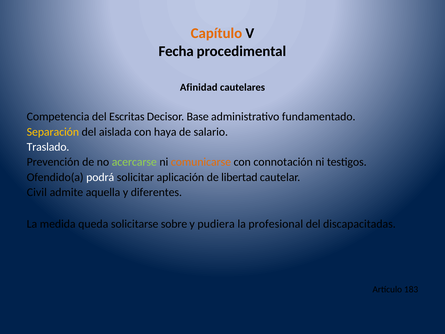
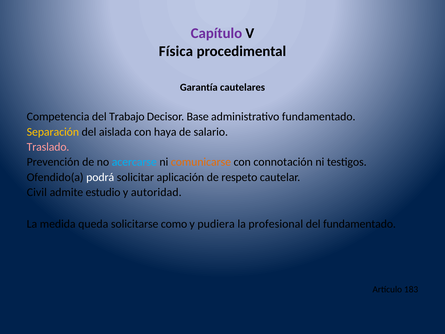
Capítulo colour: orange -> purple (216, 33)
Fecha: Fecha -> Física (176, 51)
Afinidad: Afinidad -> Garantía (199, 87)
Escritas: Escritas -> Trabajo (127, 117)
Traslado colour: white -> pink (48, 147)
acercarse colour: light green -> light blue (134, 162)
libertad: libertad -> respeto (239, 177)
aquella: aquella -> estudio (103, 192)
diferentes: diferentes -> autoridad (156, 192)
sobre: sobre -> como (174, 224)
del discapacitadas: discapacitadas -> fundamentado (359, 224)
